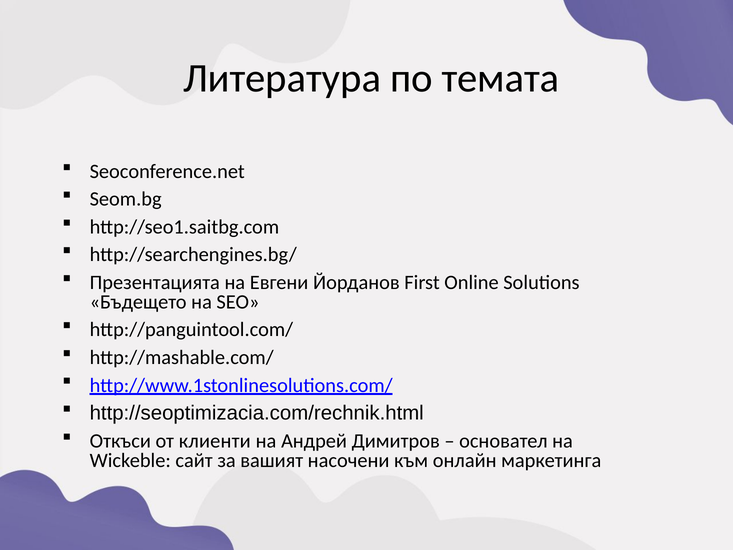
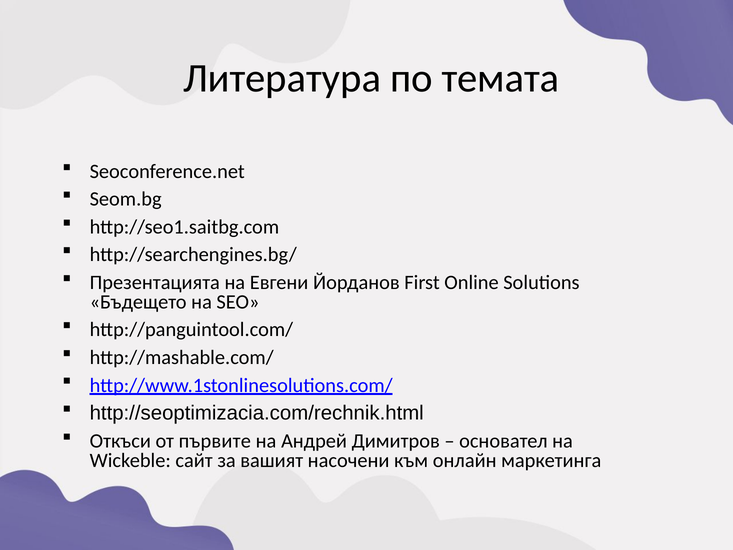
клиенти: клиенти -> първите (215, 441)
